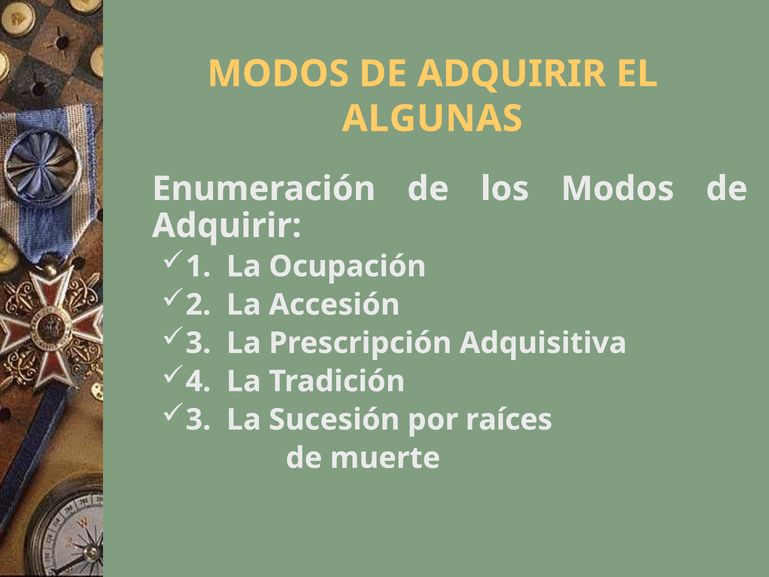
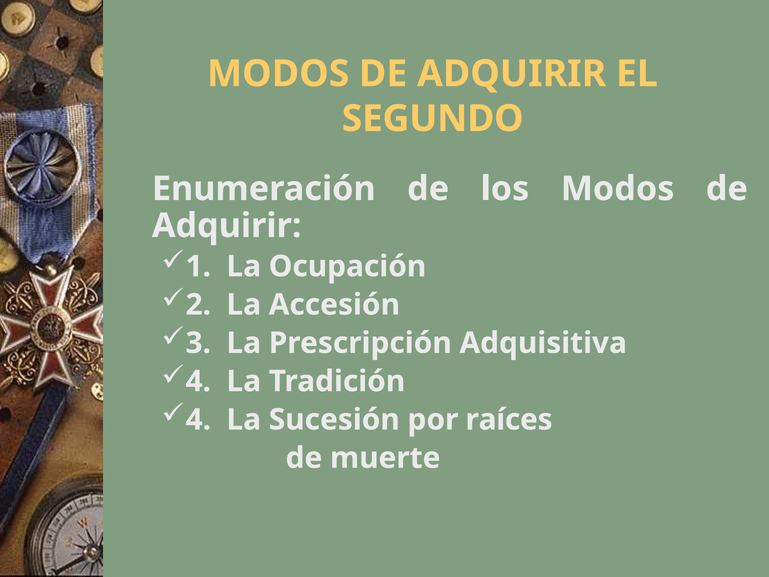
ALGUNAS: ALGUNAS -> SEGUNDO (433, 119)
3: 3 -> 4 (198, 419)
